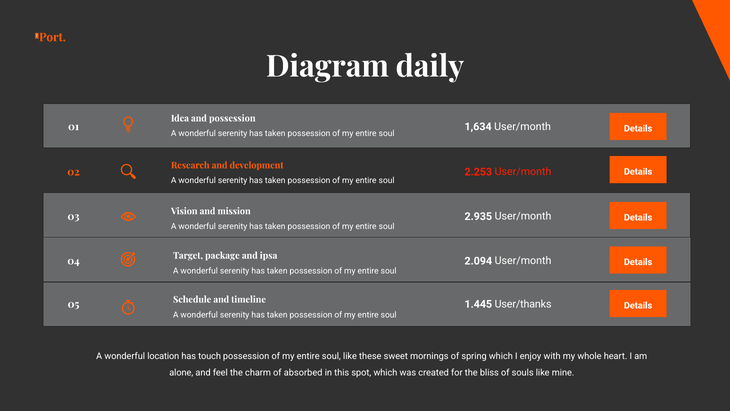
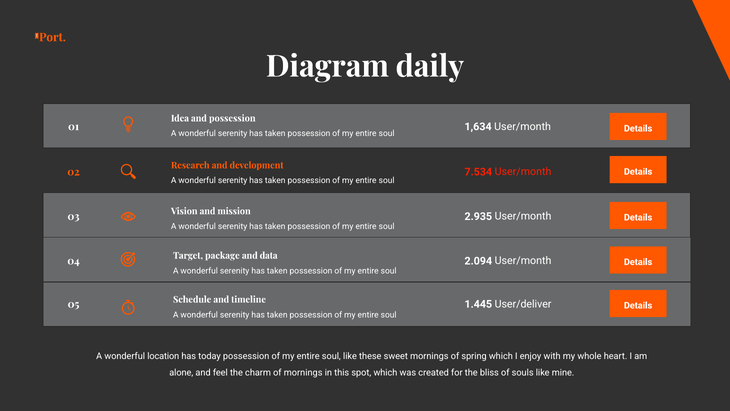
2.253: 2.253 -> 7.534 (478, 172)
ipsa: ipsa -> data (269, 255)
User/thanks: User/thanks -> User/deliver (523, 304)
touch: touch -> today (210, 356)
of absorbed: absorbed -> mornings (303, 372)
